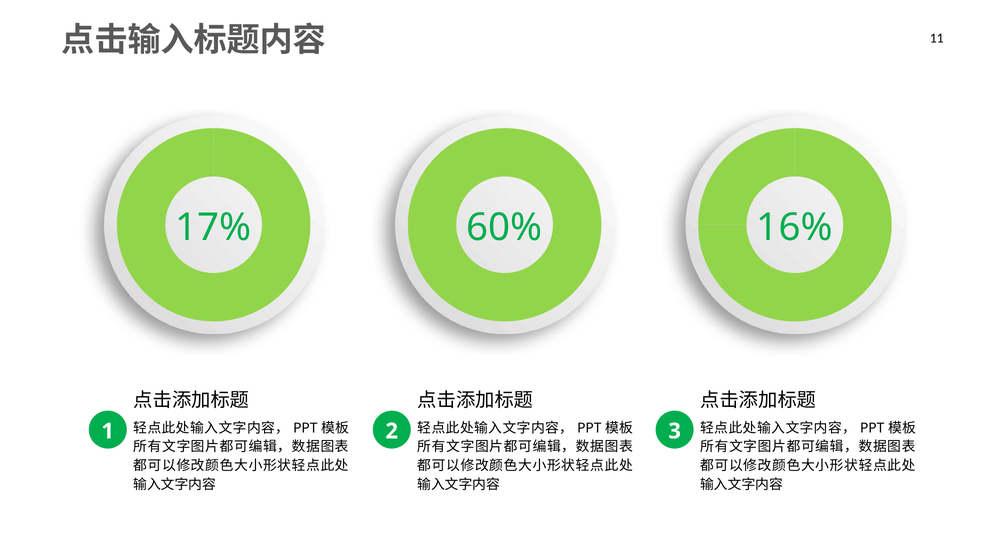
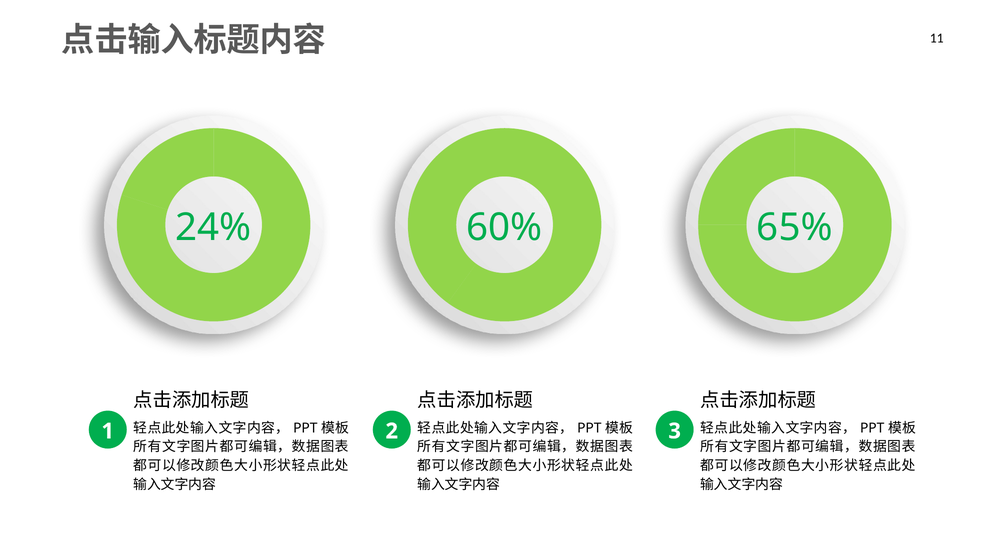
17%: 17% -> 24% (213, 228)
16%: 16% -> 65% (795, 228)
